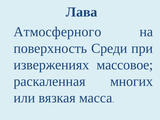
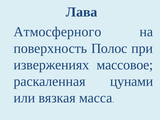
Среди: Среди -> Полос (109, 48)
многих: многих -> цунами (132, 81)
